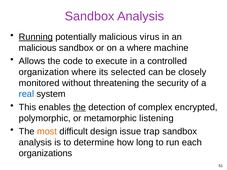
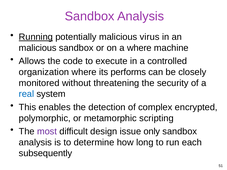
selected: selected -> performs (128, 72)
the underline: present -> none (80, 107)
listening: listening -> scripting (156, 118)
most colour: orange -> purple (47, 132)
trap: trap -> only (152, 132)
organizations: organizations -> subsequently (45, 154)
